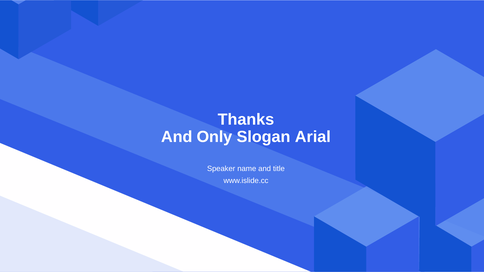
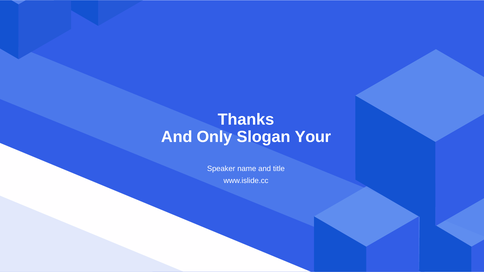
Arial: Arial -> Your (313, 137)
